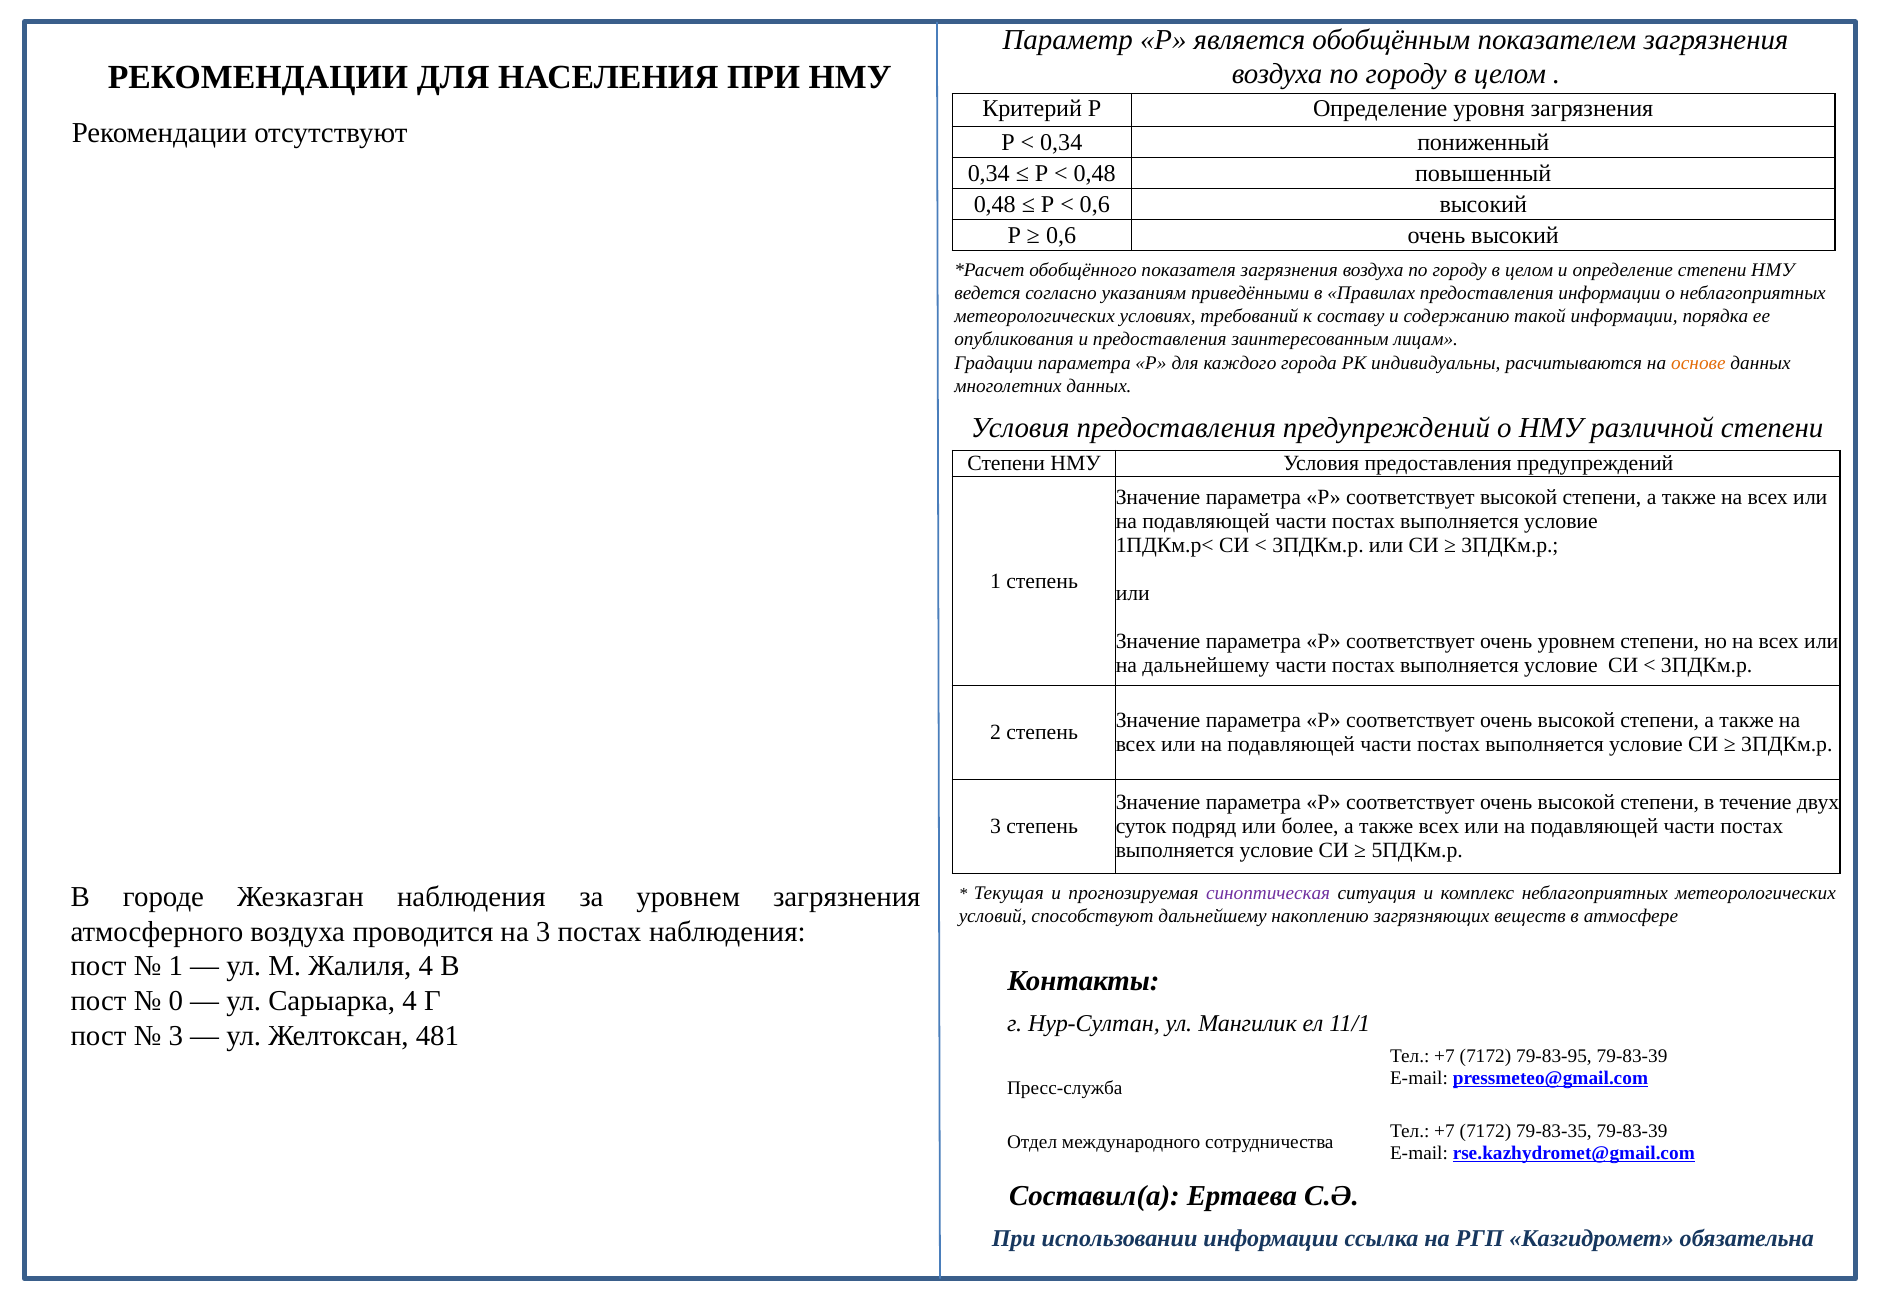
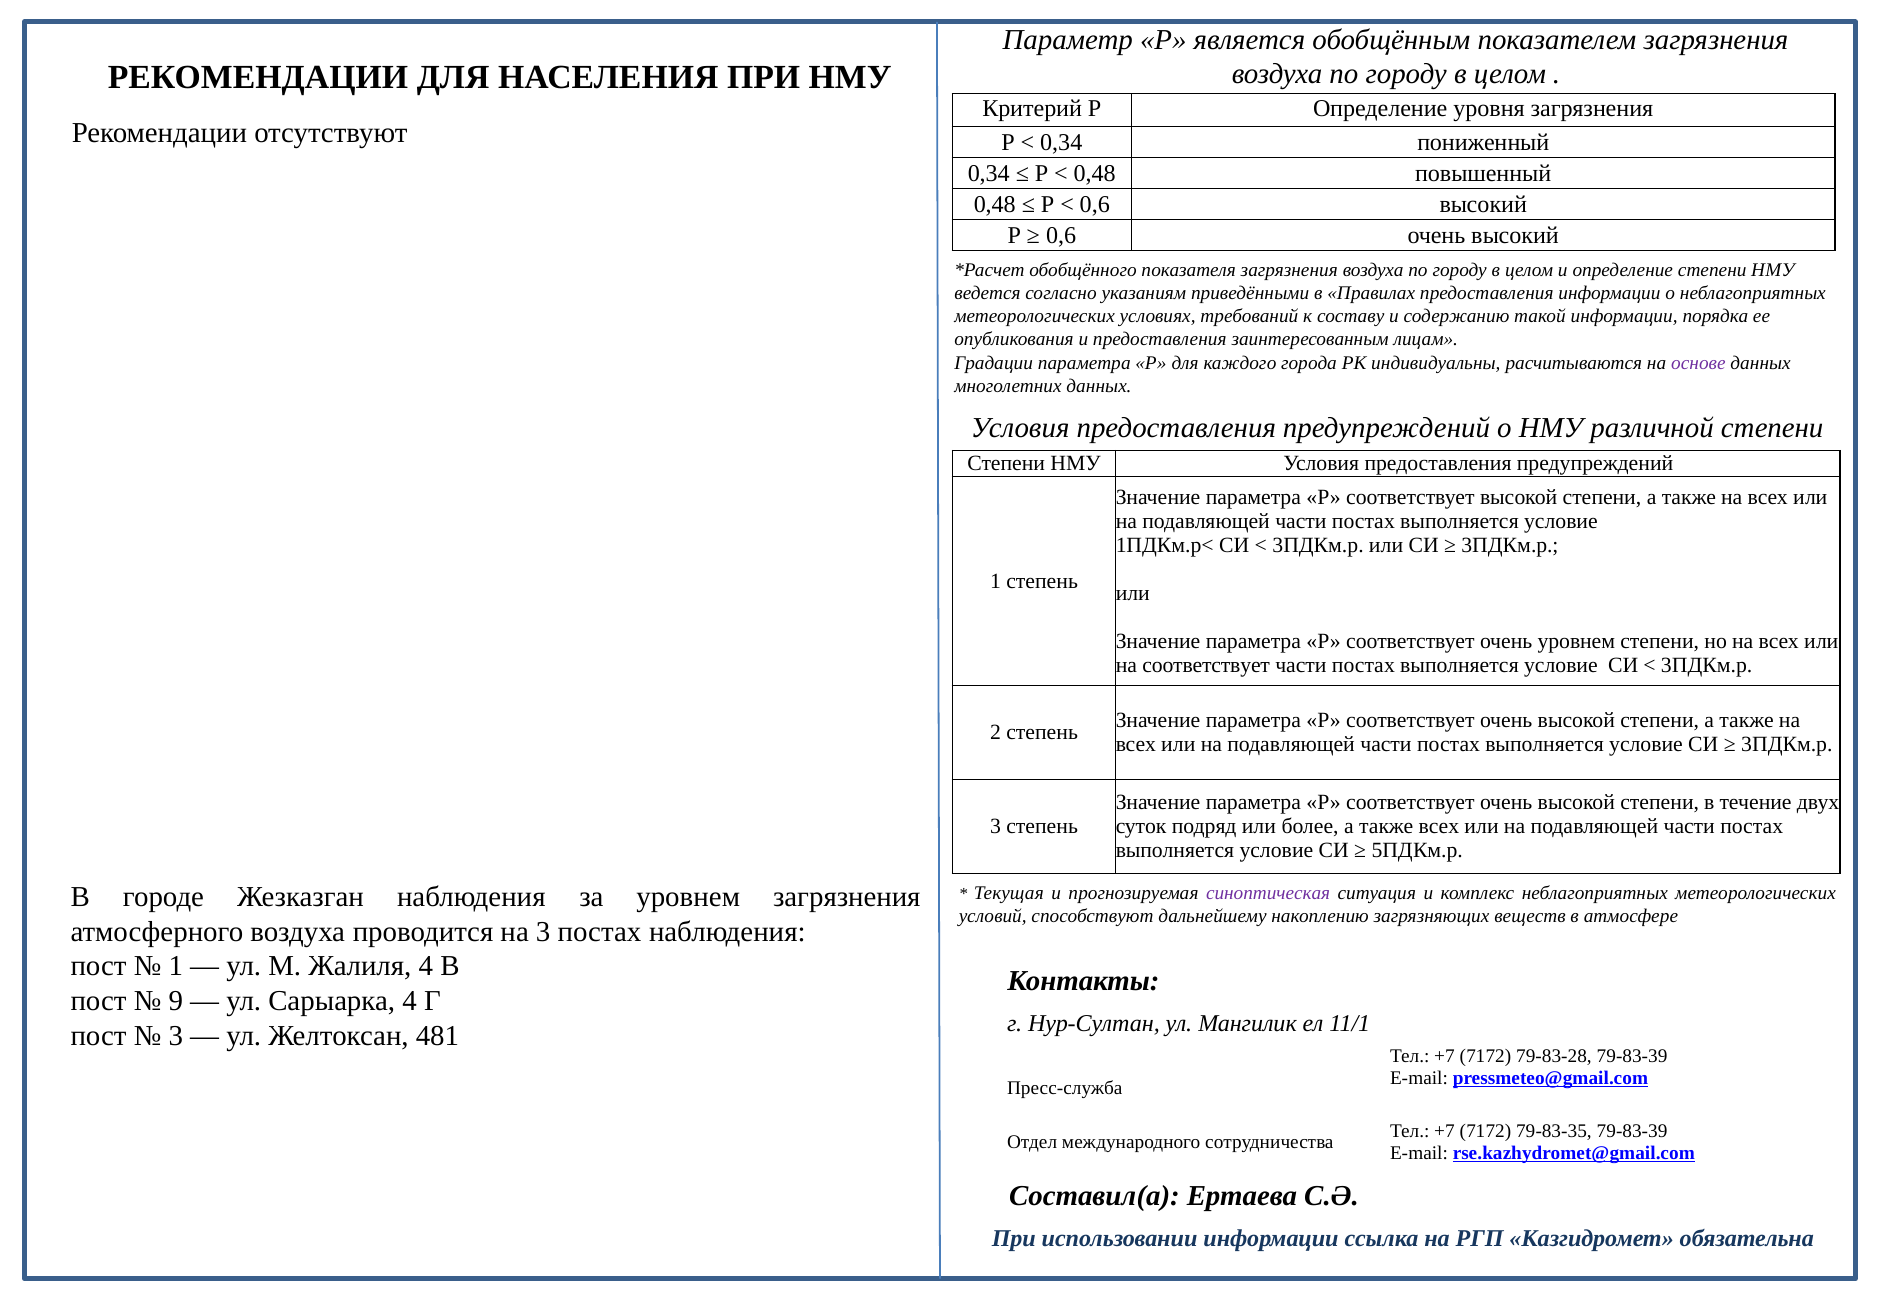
основе colour: orange -> purple (1698, 363)
на дальнейшему: дальнейшему -> соответствует (1206, 665)
0: 0 -> 9 (176, 1001)
79-83-95: 79-83-95 -> 79-83-28 (1554, 1057)
